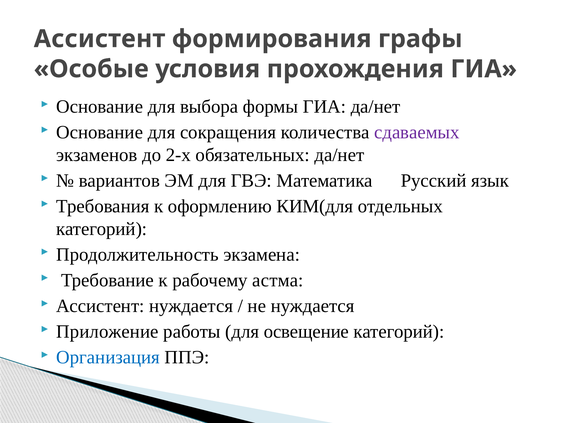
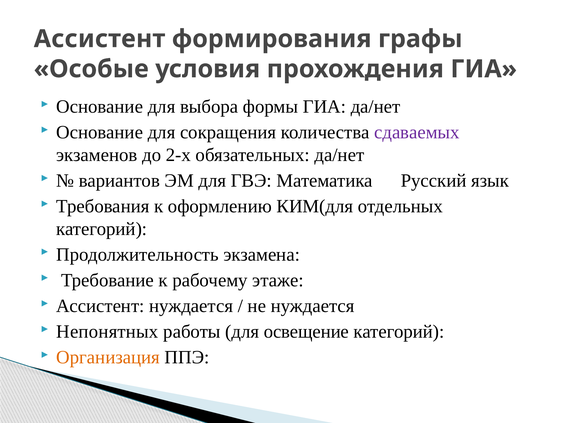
астма: астма -> этаже (278, 280)
Приложение: Приложение -> Непонятных (107, 332)
Организация colour: blue -> orange (108, 357)
